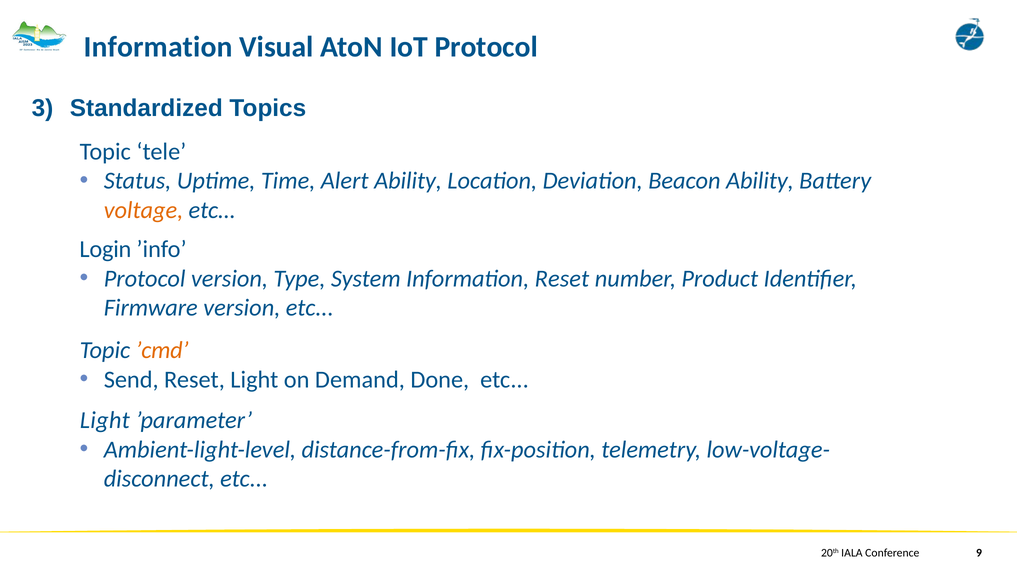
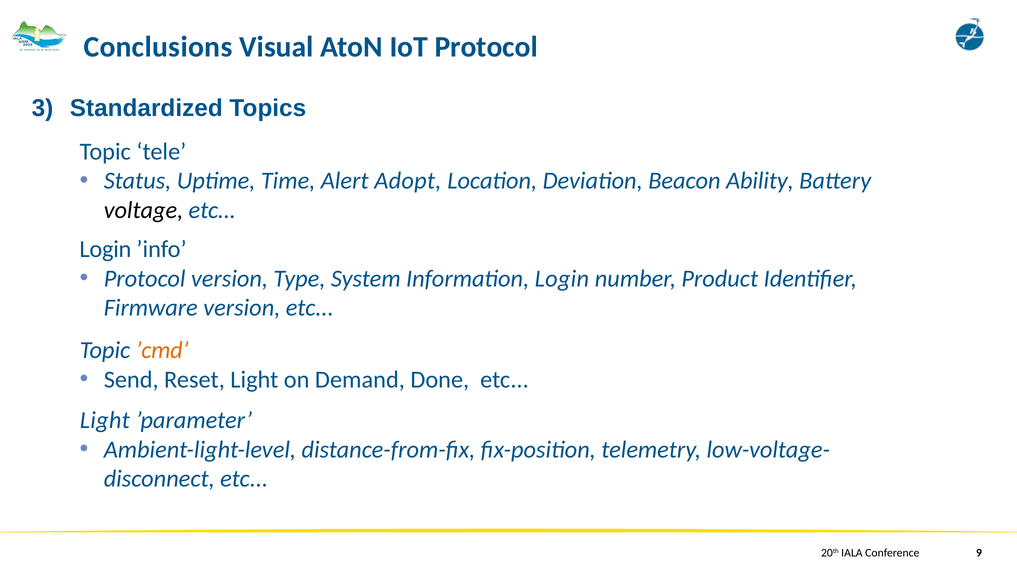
Information: Information -> Conclusions (158, 47)
Alert Ability: Ability -> Adopt (408, 181)
voltage colour: orange -> black (143, 210)
Information Reset: Reset -> Login (562, 279)
